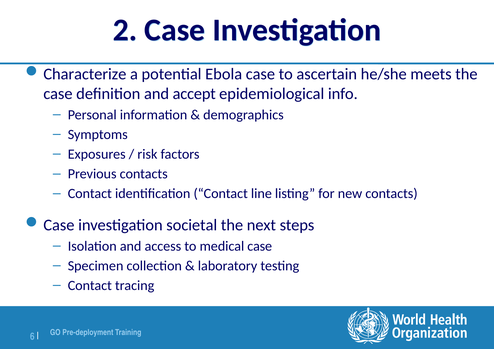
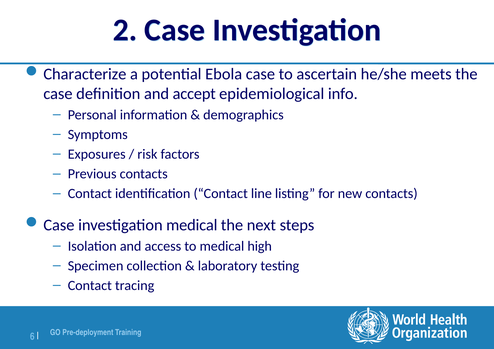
investigation societal: societal -> medical (192, 225)
medical case: case -> high (260, 246)
